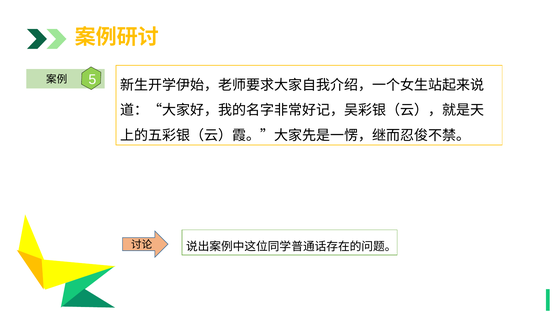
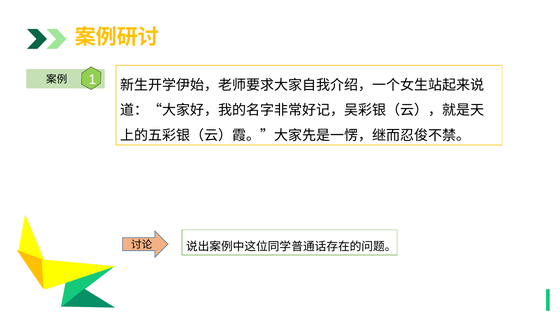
5: 5 -> 1 (92, 80)
